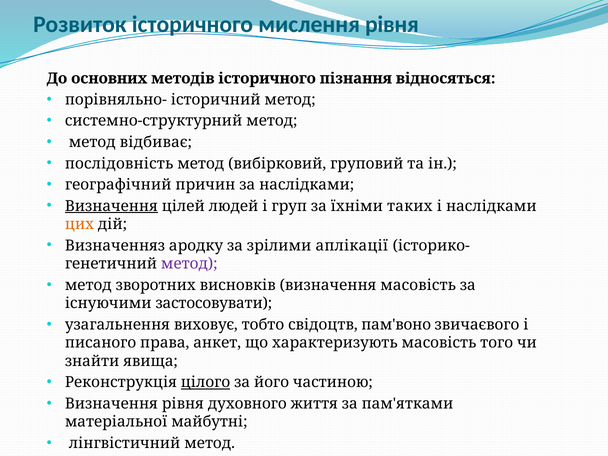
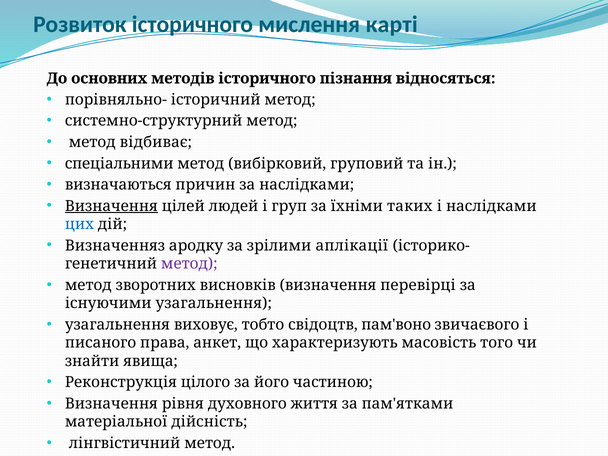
мислення рівня: рівня -> карті (392, 25)
послідовність: послідовність -> спеціальними (119, 164)
географічний: географічний -> визначаються (118, 185)
цих colour: orange -> blue (79, 224)
визначення масовість: масовість -> перевірці (418, 285)
існуючими застосовувати: застосовувати -> узагальнення (214, 303)
цілого underline: present -> none (206, 382)
майбутні: майбутні -> дійсність (209, 422)
